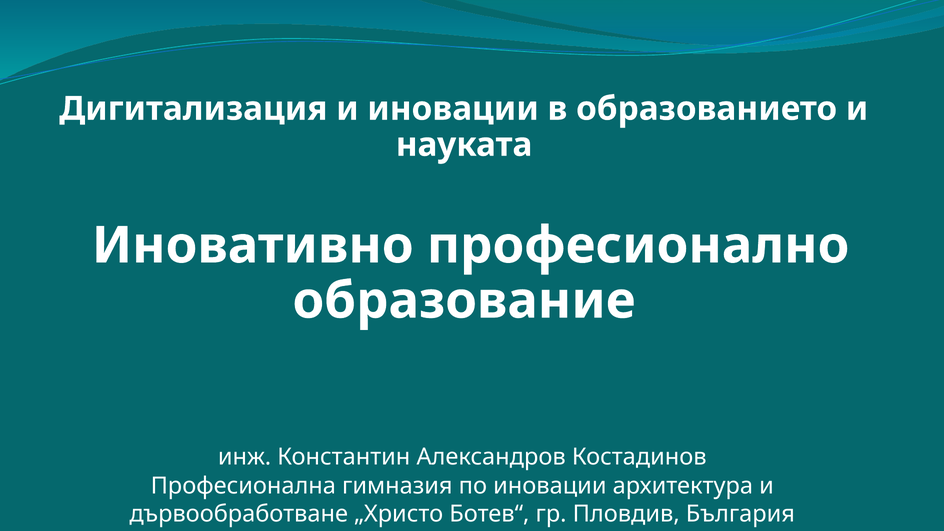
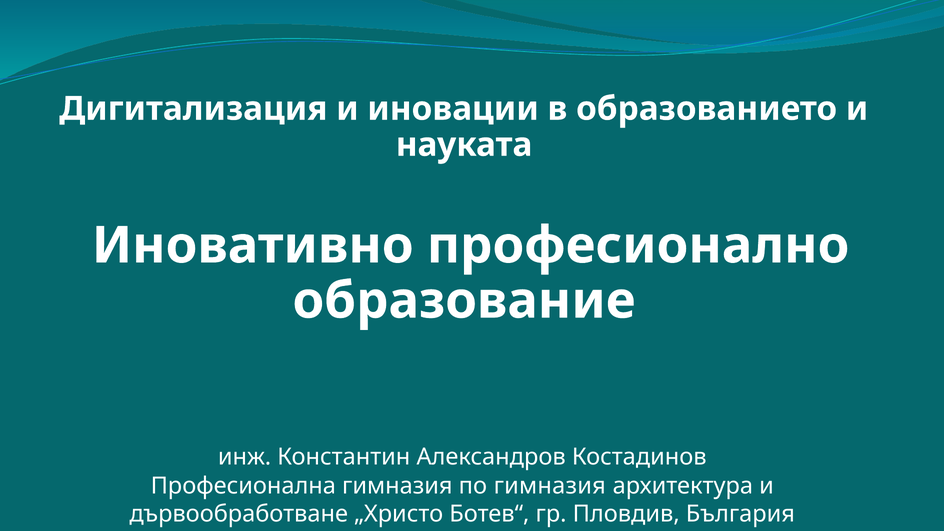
по иновации: иновации -> гимназия (550, 486)
